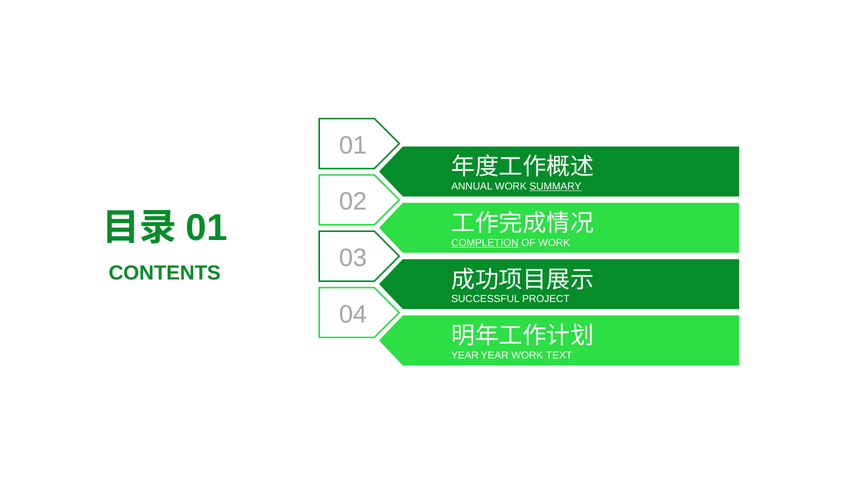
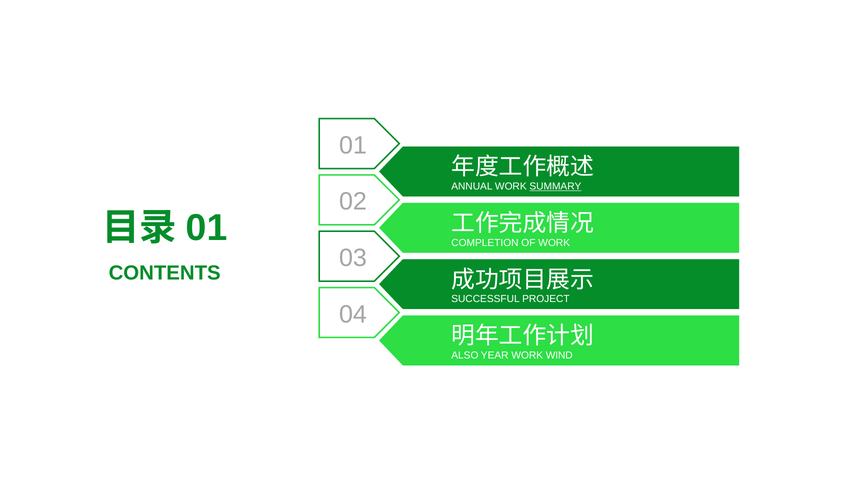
COMPLETION underline: present -> none (485, 243)
YEAR: YEAR -> ALSO (465, 355)
TEXT: TEXT -> WIND (559, 355)
